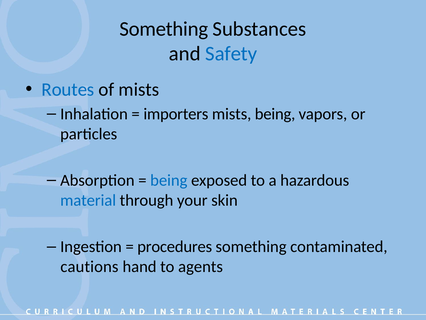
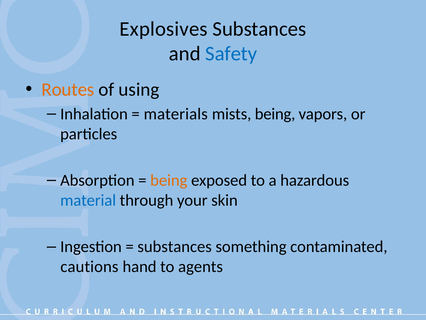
Something: Something -> Explosives (164, 29)
Routes colour: blue -> orange (68, 89)
of mists: mists -> using (139, 89)
importers: importers -> materials (176, 114)
being colour: blue -> orange (169, 180)
procedures: procedures -> substances (175, 246)
